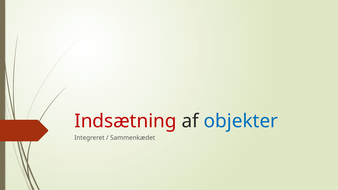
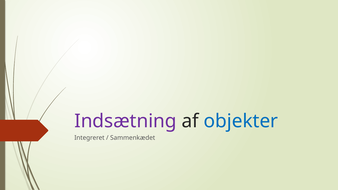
Indsætning colour: red -> purple (125, 121)
